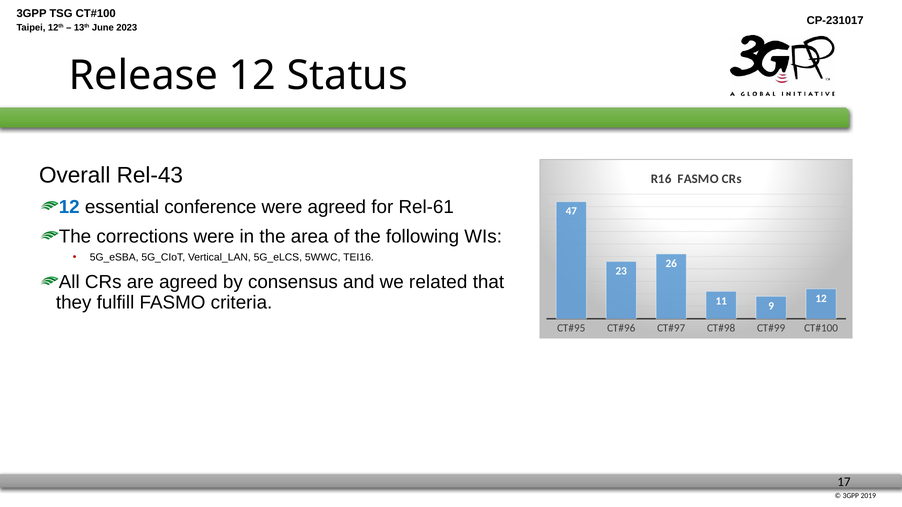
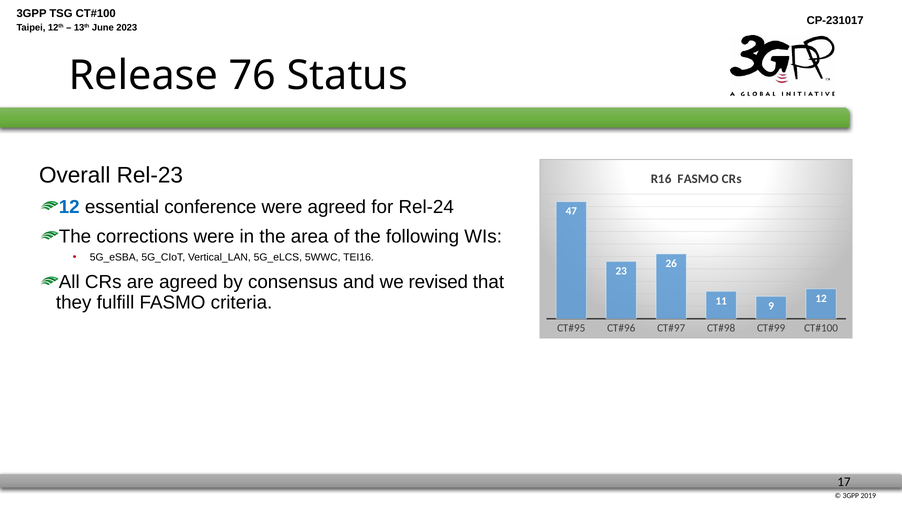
Release 12: 12 -> 76 (252, 76)
Rel-43: Rel-43 -> Rel-23 (150, 175)
Rel-61: Rel-61 -> Rel-24 (426, 207)
related: related -> revised (438, 282)
